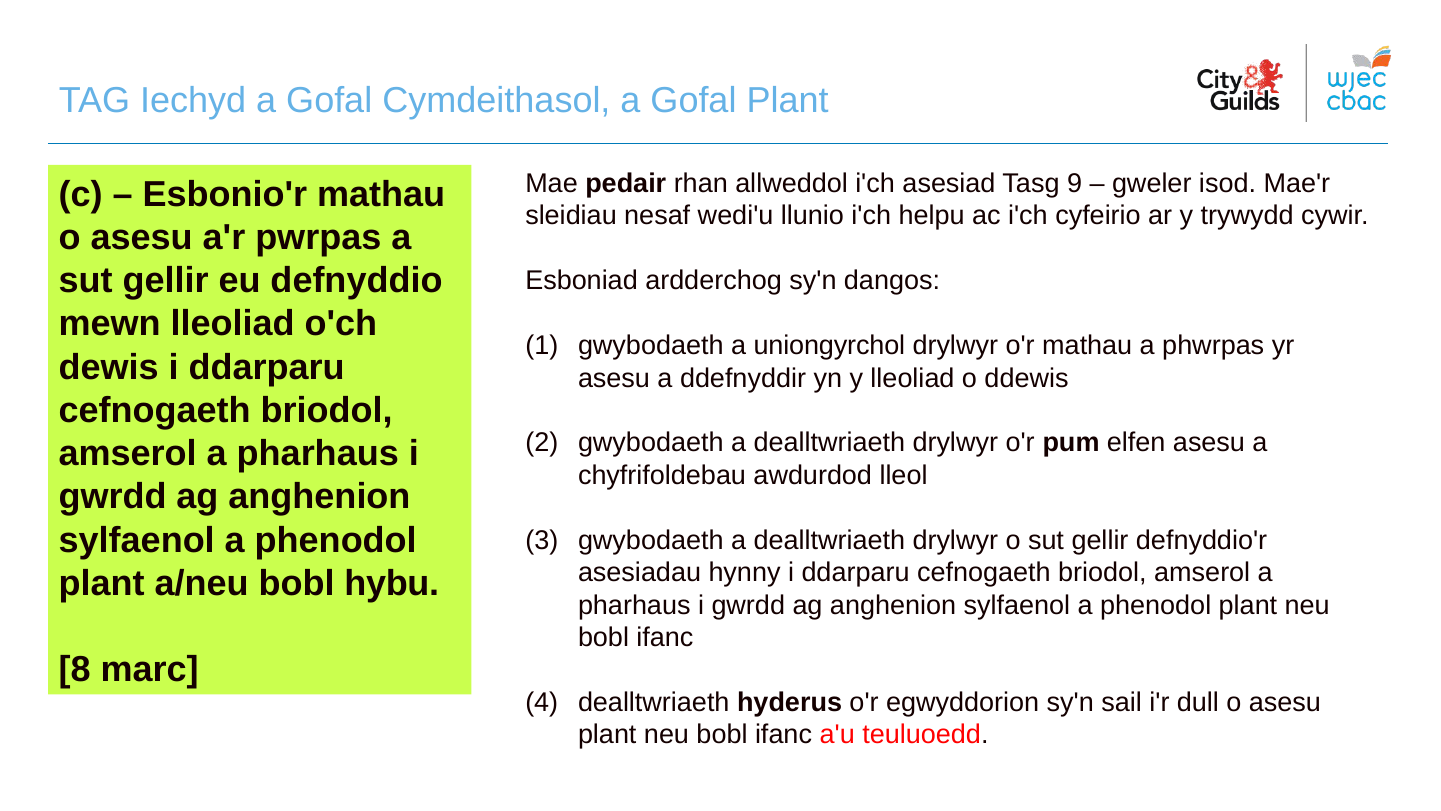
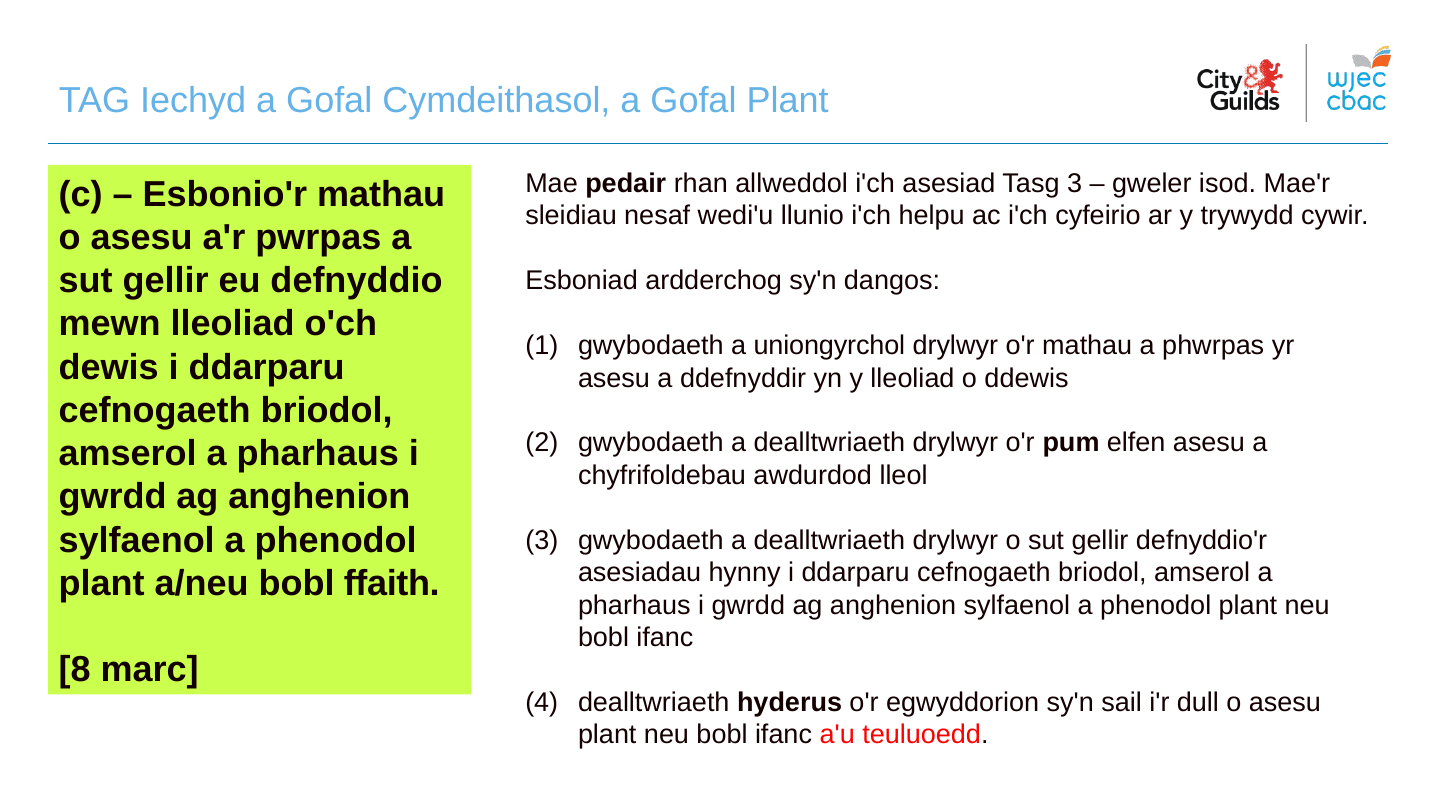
Tasg 9: 9 -> 3 (1075, 183)
hybu: hybu -> ffaith (392, 583)
